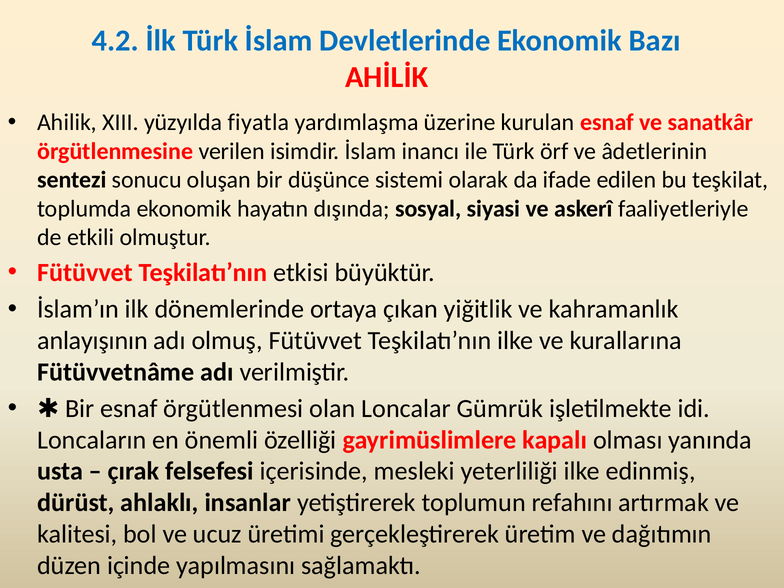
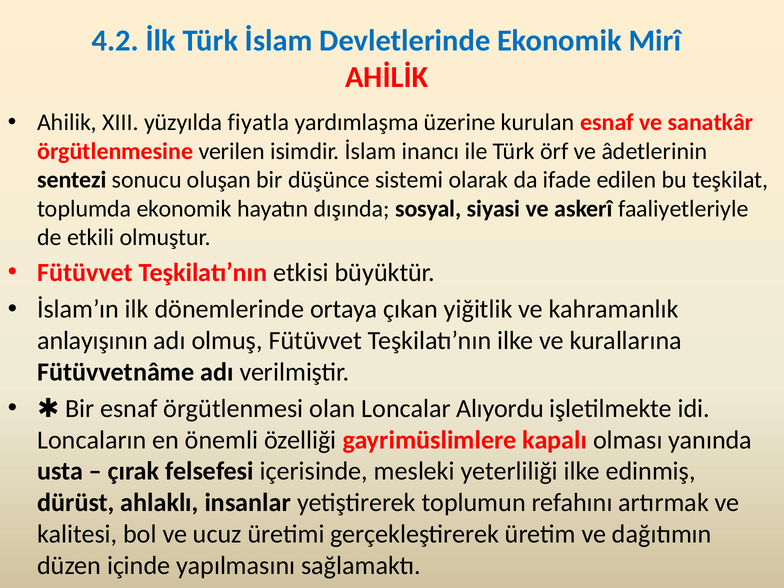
Bazı: Bazı -> Mirî (655, 40)
Gümrük: Gümrük -> Alıyordu (500, 409)
